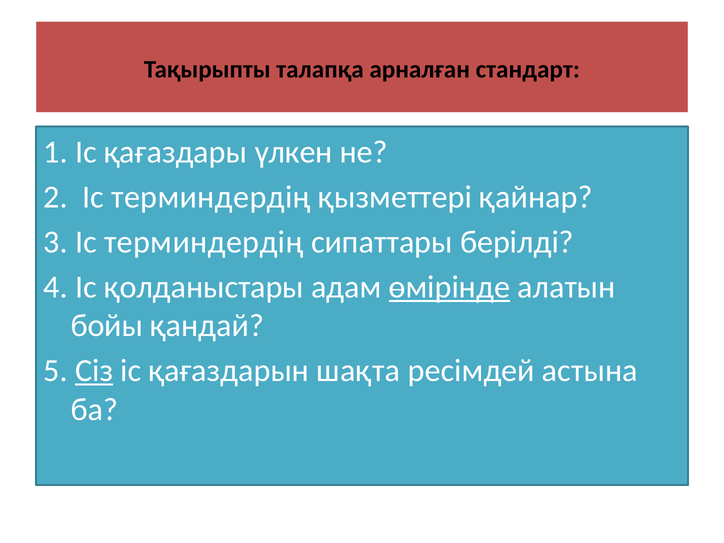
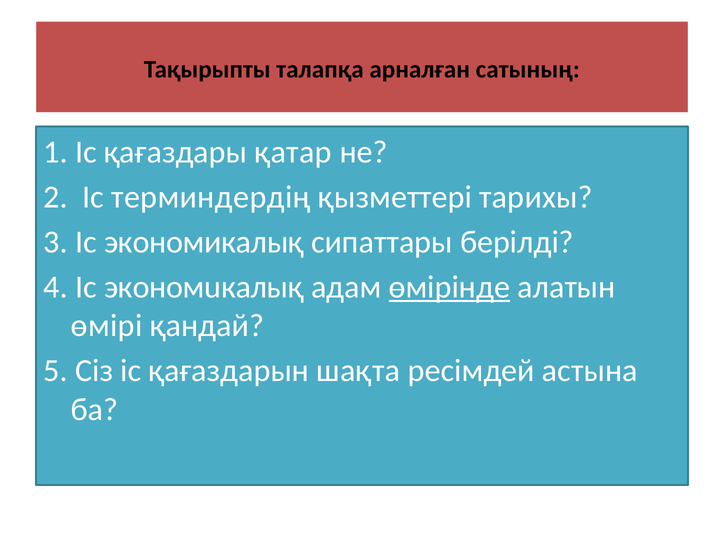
стандарт: стандарт -> сатының (528, 69)
үлкен: үлкен -> қaтap (293, 152)
қайнар: қайнар -> тарихы (536, 197)
3 Іс терминдердiң: терминдердiң -> экономикалық (204, 242)
қолданыстары: қолданыстары -> экономuкалық (204, 287)
бойы: бойы -> өмipi (107, 326)
Сіз underline: present -> none (94, 371)
